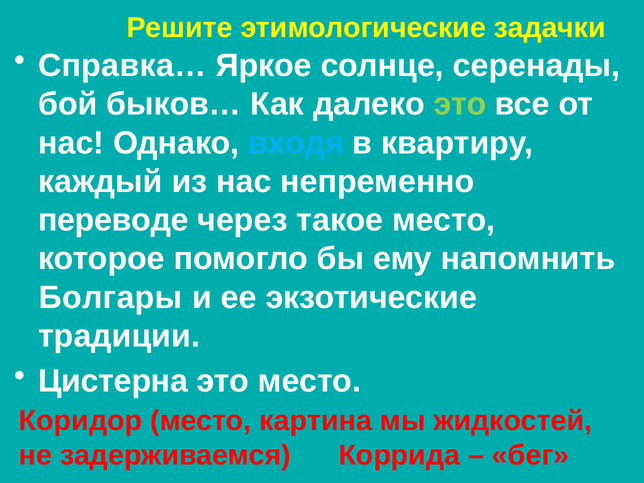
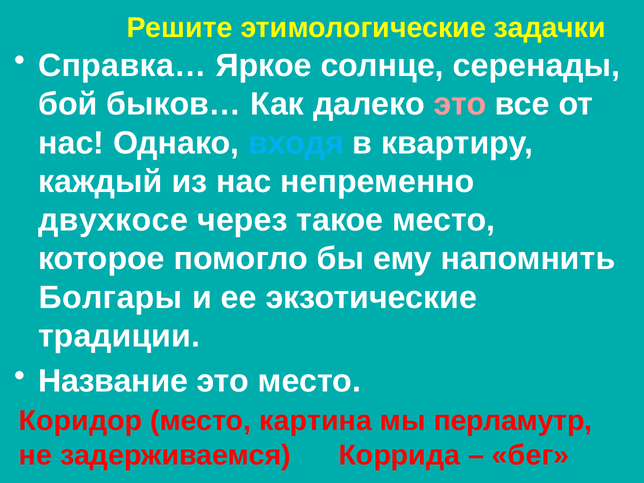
это colour: light green -> pink (460, 104)
переводе: переводе -> двухкосе (113, 220)
Цистерна: Цистерна -> Название (113, 381)
жидкостей: жидкостей -> перламутр (513, 421)
